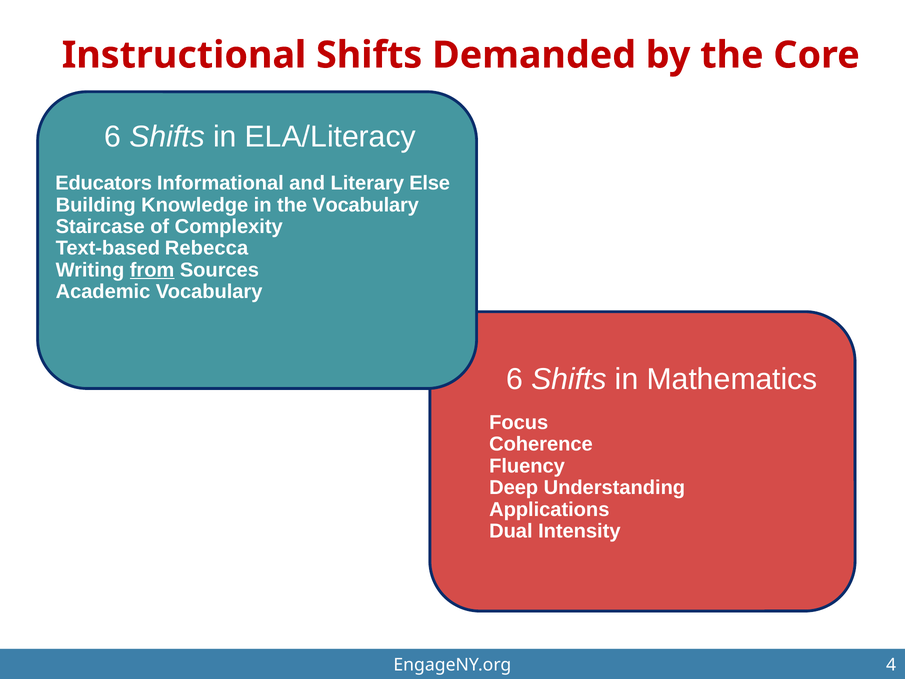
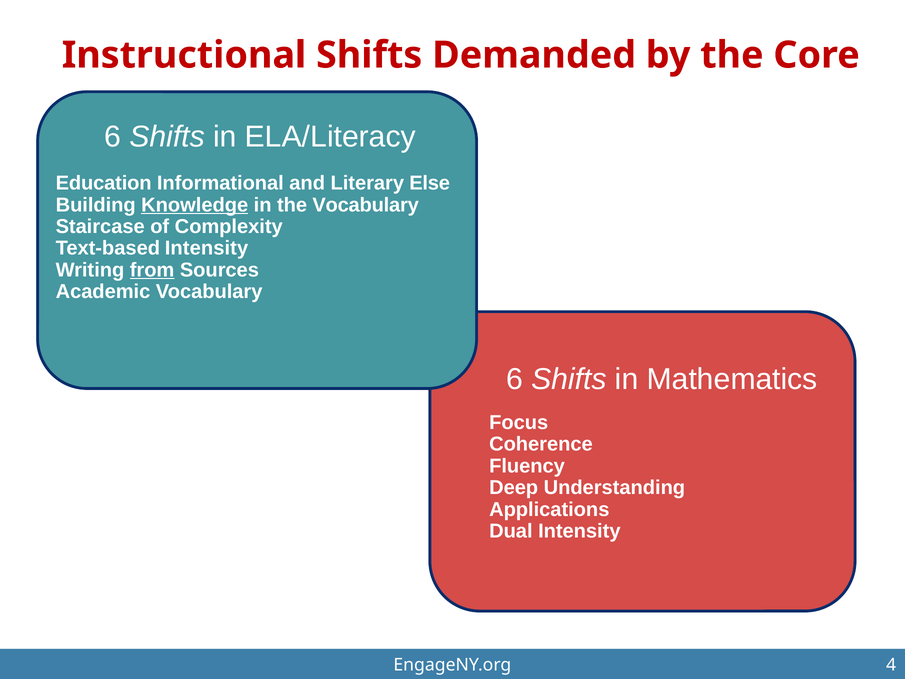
Educators: Educators -> Education (104, 183)
Knowledge underline: none -> present (195, 205)
Text-based Rebecca: Rebecca -> Intensity (207, 248)
